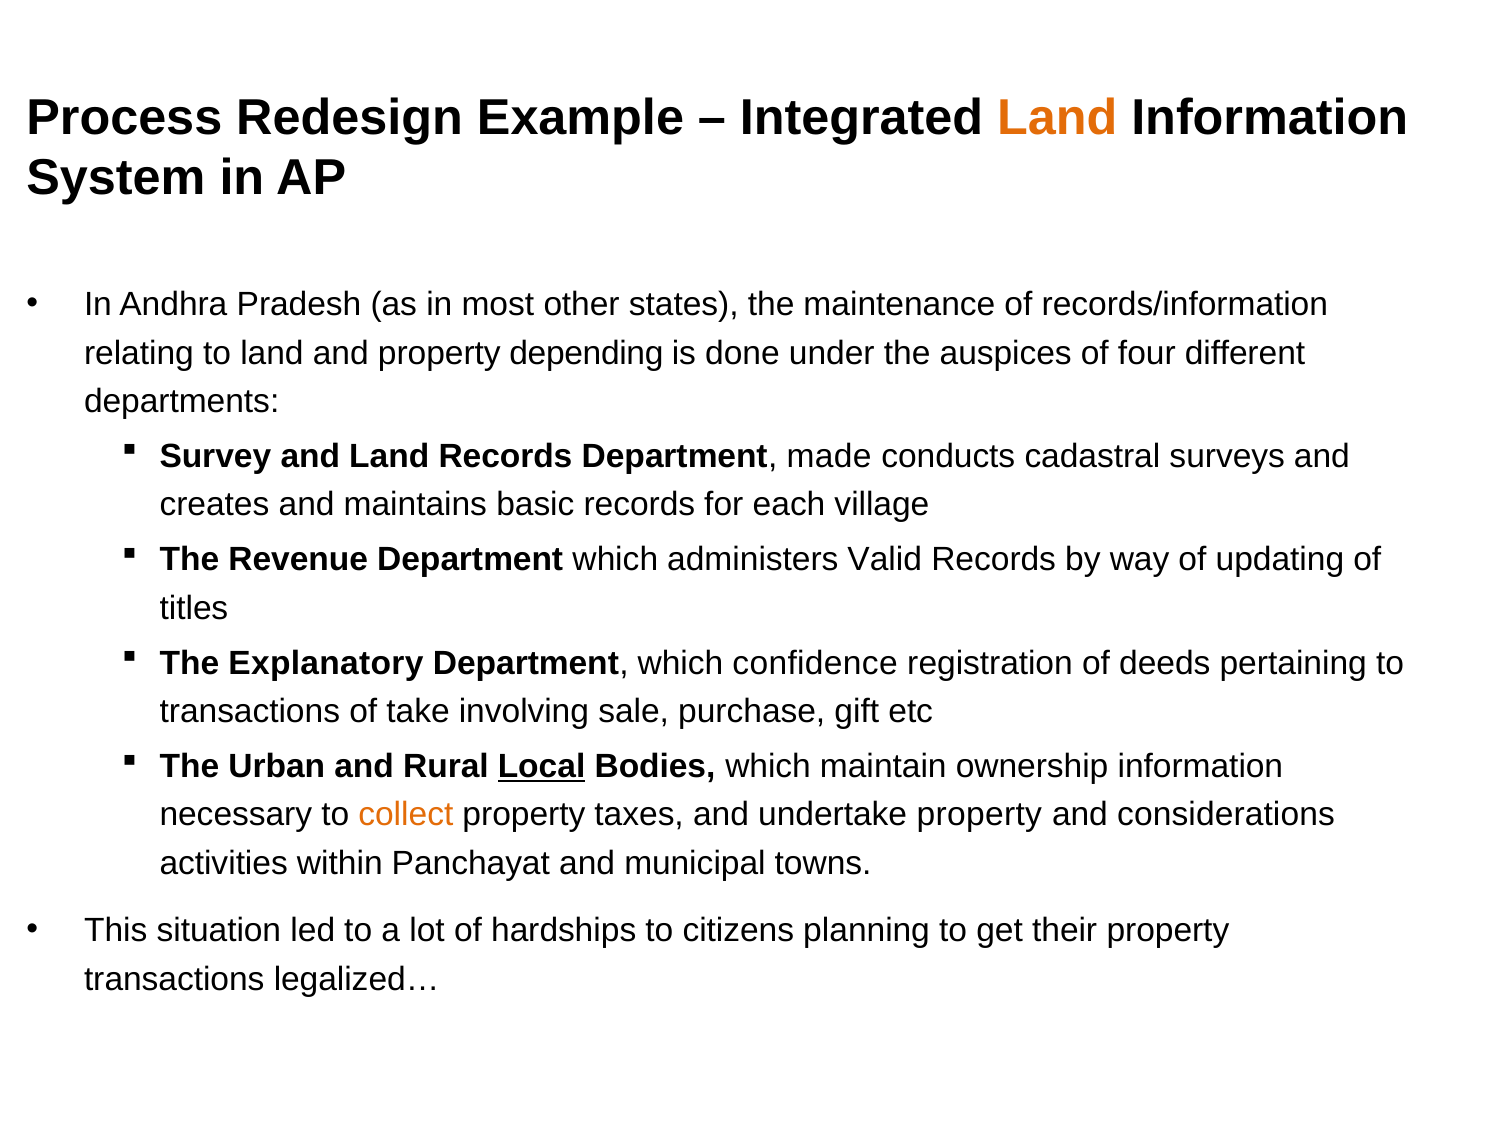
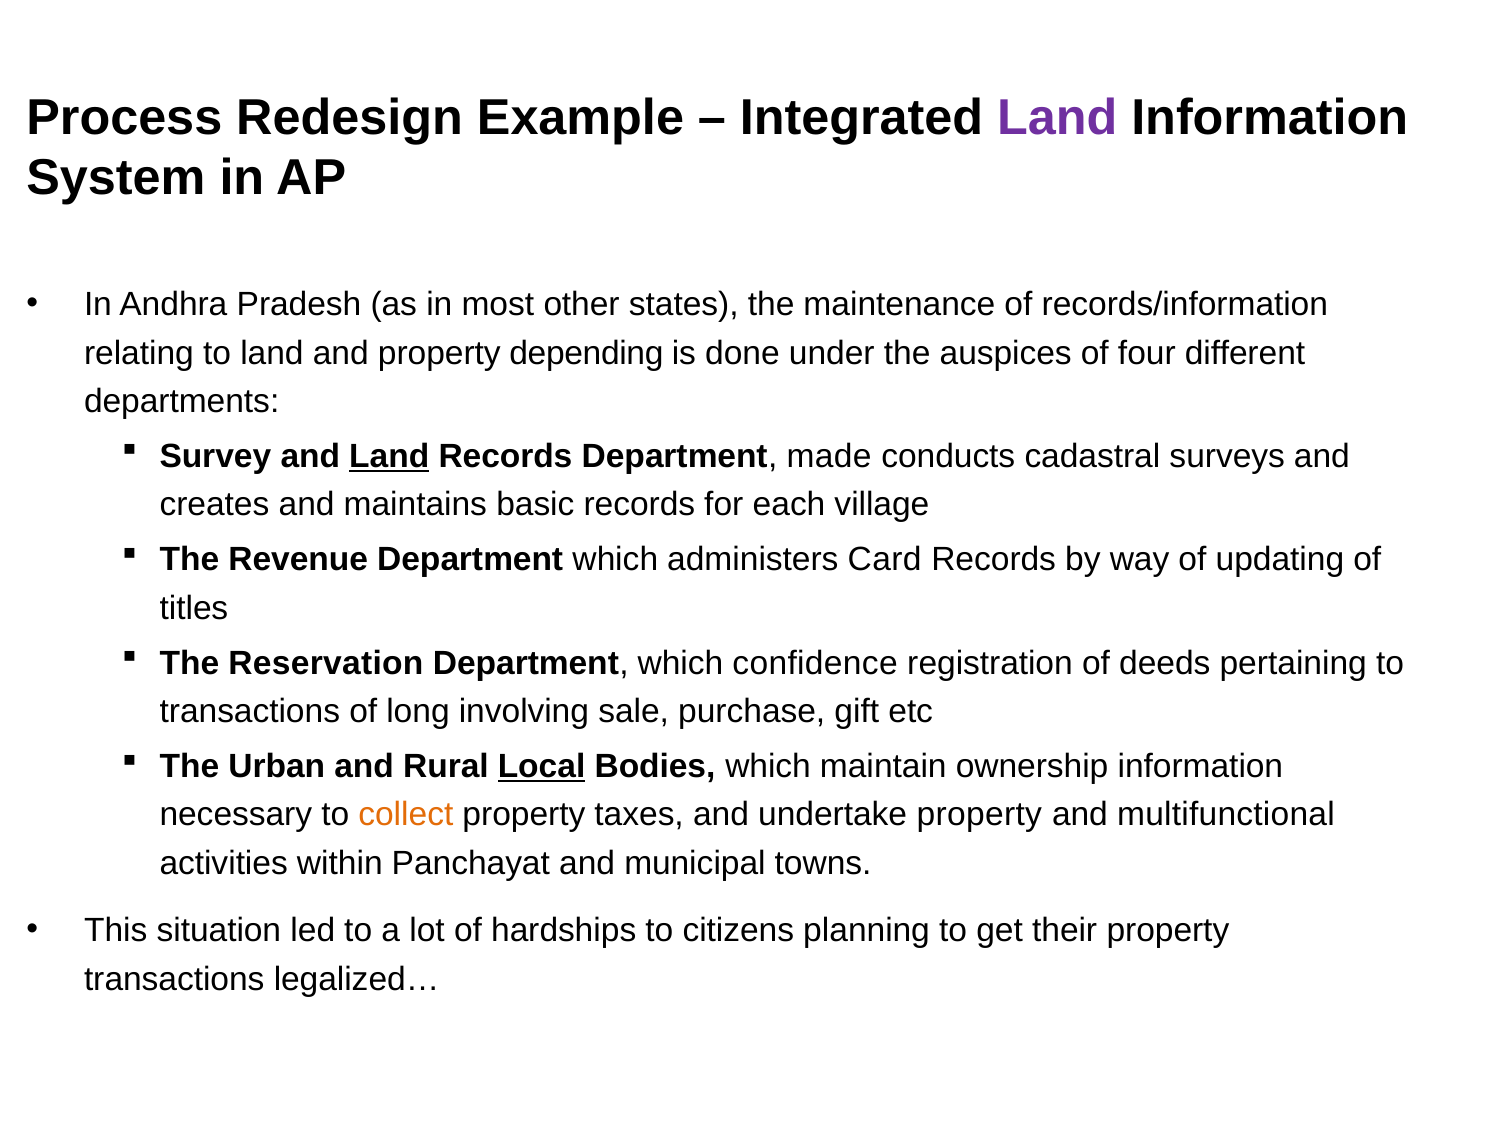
Land colour: orange -> purple (1057, 118)
Land underline: none -> present (389, 456)
Valid: Valid -> Card (885, 559)
Explanatory: Explanatory -> Reservation (326, 663)
take: take -> long (418, 711)
considerations: considerations -> multifunctional (1226, 814)
